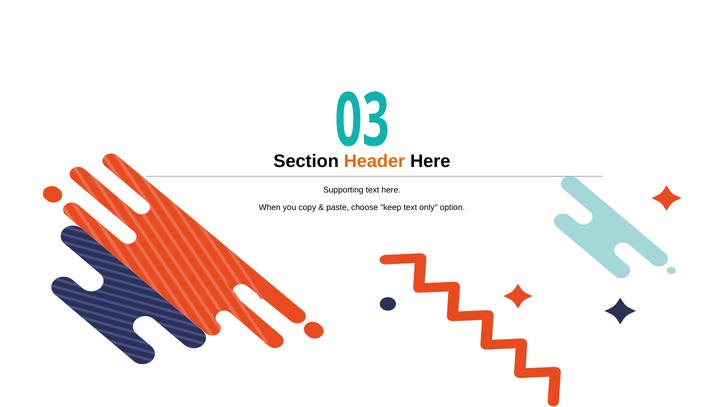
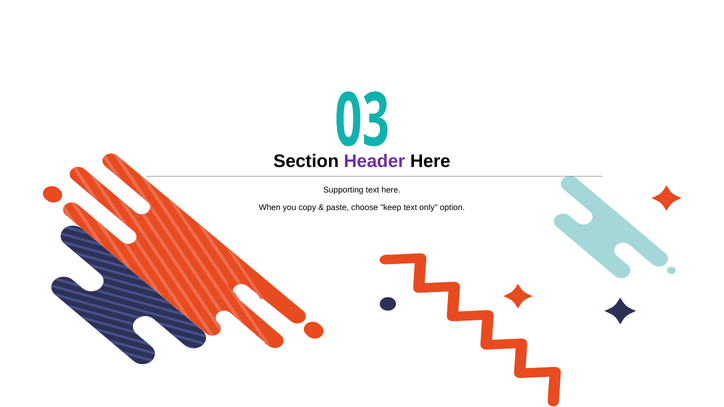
Header colour: orange -> purple (374, 162)
